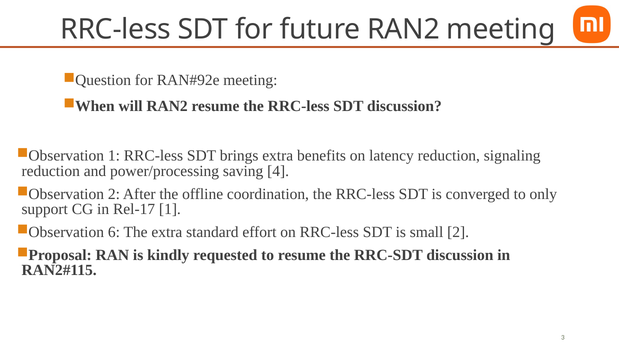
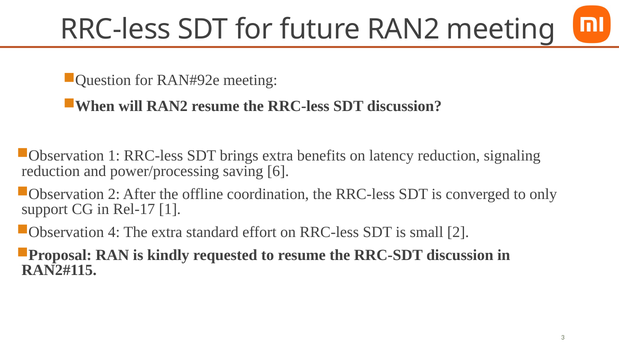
4: 4 -> 6 (278, 171)
6: 6 -> 4 (114, 232)
